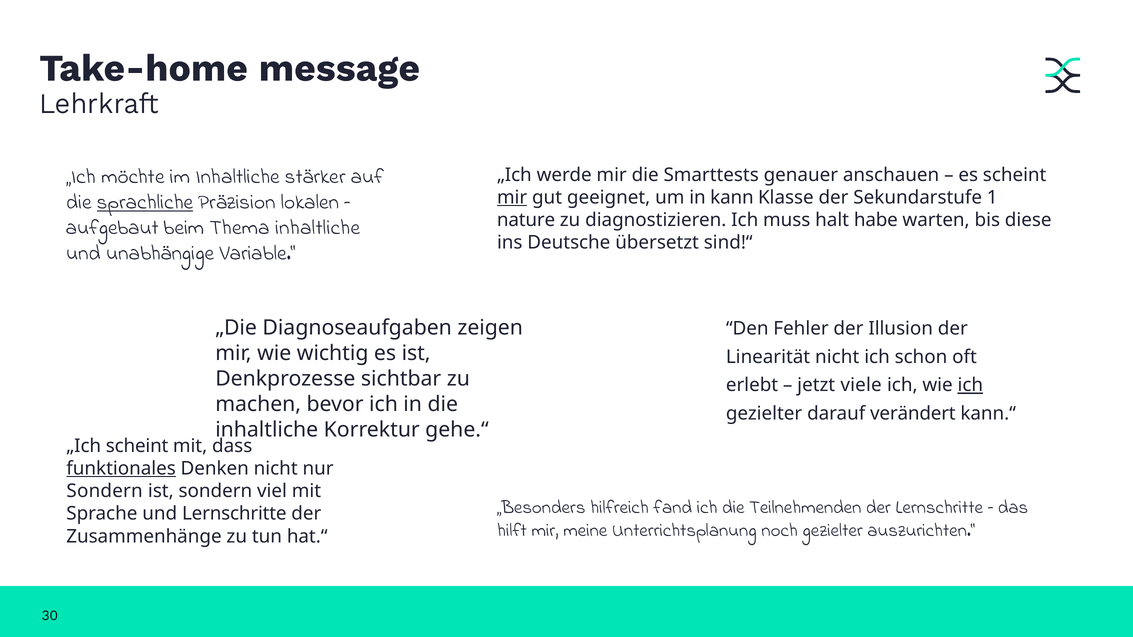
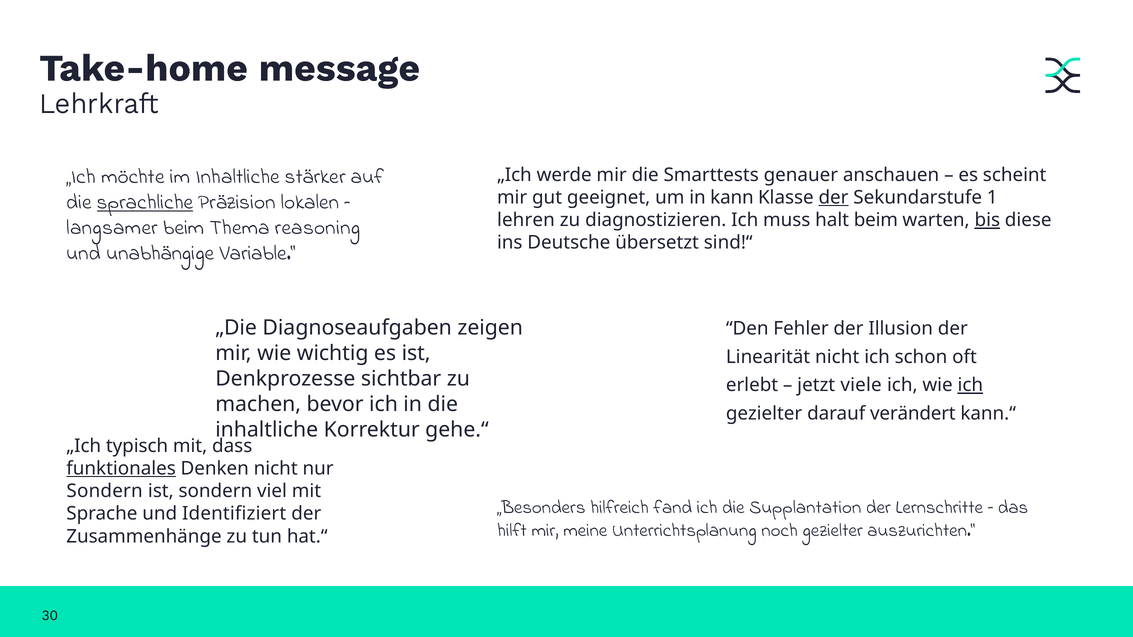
mir underline: present -> none (512, 198)
der underline: none -> present (834, 198)
nature: nature -> lehren (526, 220)
halt habe: habe -> beim (876, 220)
bis underline: none -> present (987, 220)
aufgebaut: aufgebaut -> langsamer (112, 228)
Thema inhaltliche: inhaltliche -> reasoning (318, 228)
„Ich scheint: scheint -> typisch (137, 446)
Teilnehmenden: Teilnehmenden -> Supplantation (805, 507)
und Lernschritte: Lernschritte -> Identifiziert (234, 514)
